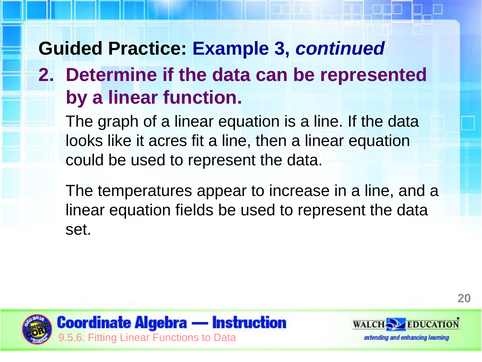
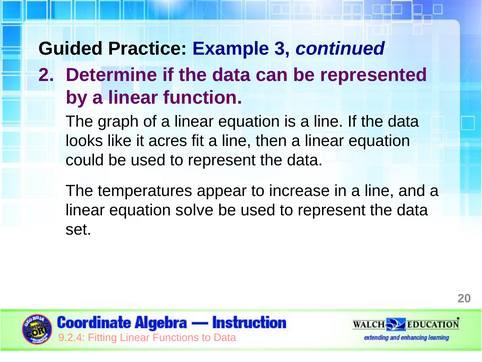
fields: fields -> solve (194, 210)
9.5.6: 9.5.6 -> 9.2.4 (72, 337)
